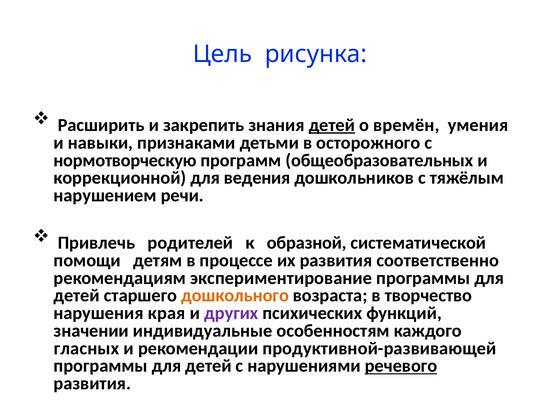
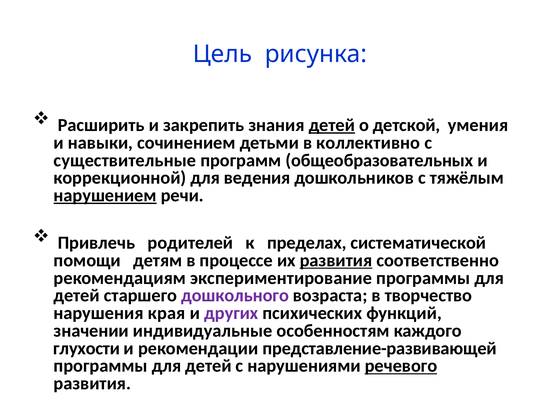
времён: времён -> детской (406, 125)
признаками: признаками -> сочинением (186, 143)
осторожного: осторожного -> коллективно (368, 143)
нормотворческую: нормотворческую -> существительные (125, 160)
нарушением underline: none -> present (105, 196)
образной: образной -> пределах (307, 243)
развития underline: none -> present (336, 261)
дошкольного colour: orange -> purple (235, 296)
гласных: гласных -> глухости (87, 349)
продуктивной-развивающей: продуктивной-развивающей -> представление-развивающей (380, 349)
